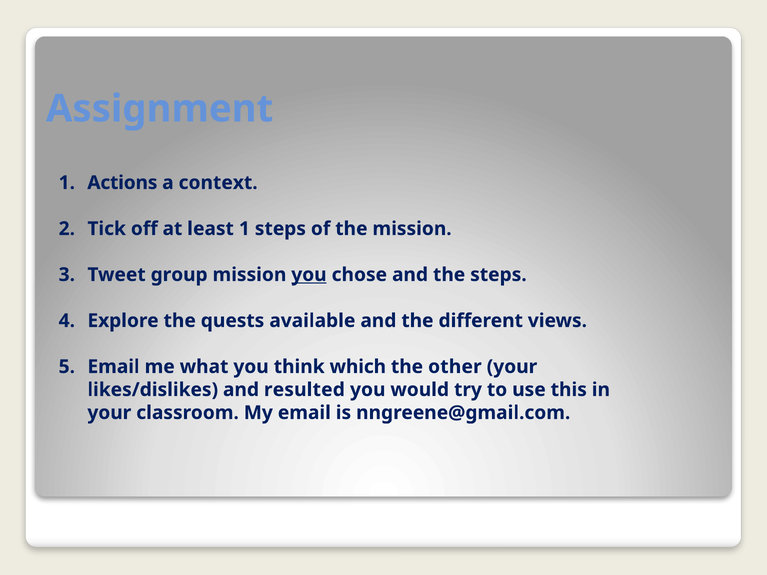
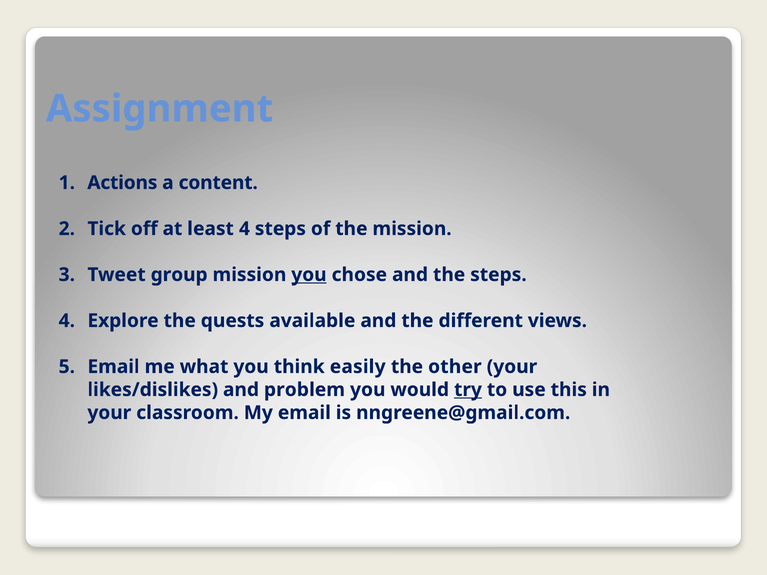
context: context -> content (218, 183)
least 1: 1 -> 4 (244, 229)
which: which -> easily (358, 367)
resulted: resulted -> problem (304, 390)
try underline: none -> present (468, 390)
